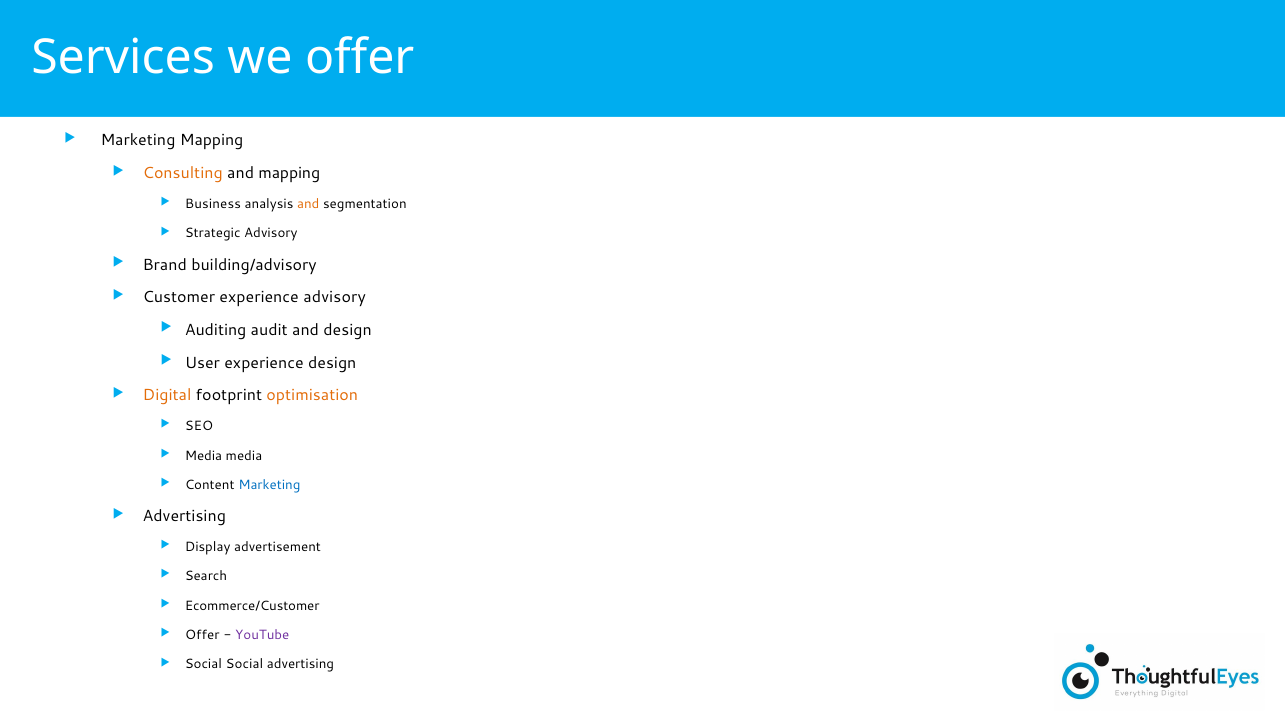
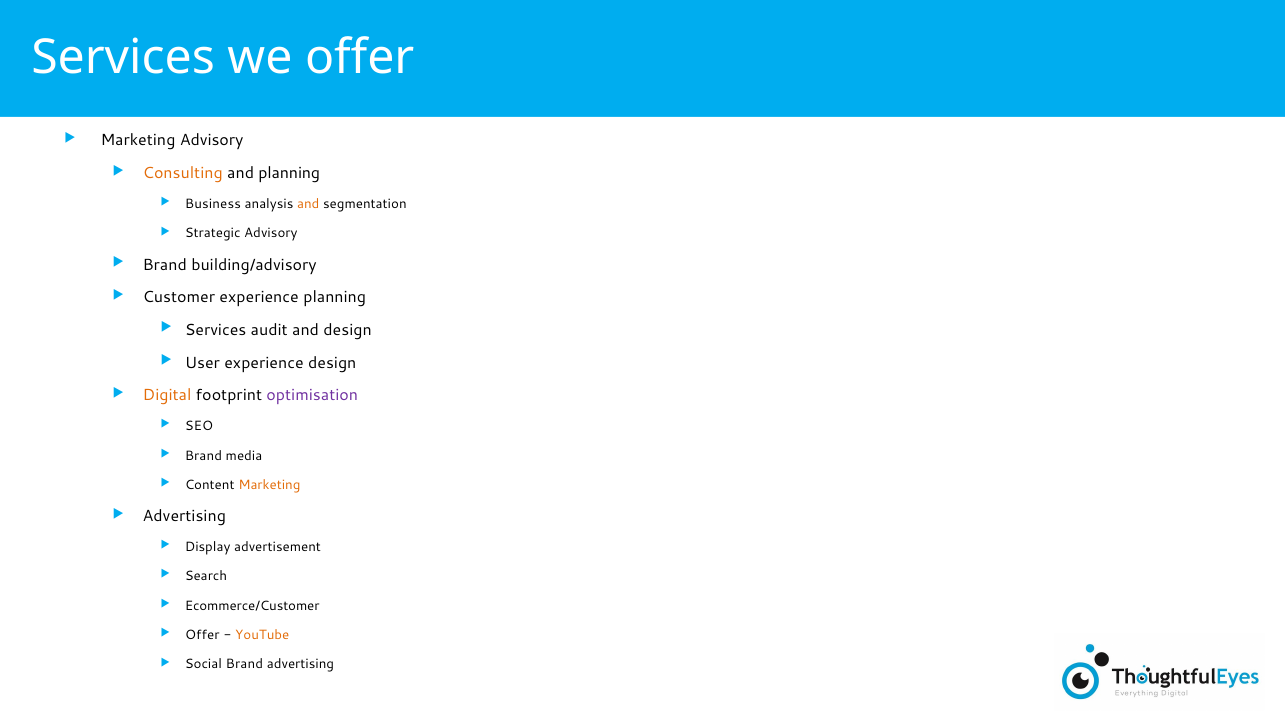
Marketing Mapping: Mapping -> Advisory (212, 141)
and mapping: mapping -> planning (289, 173)
experience advisory: advisory -> planning (335, 297)
Auditing: Auditing -> Services (216, 330)
optimisation colour: orange -> purple (312, 395)
Media: Media -> Brand (203, 456)
Marketing colour: blue -> orange (269, 485)
YouTube colour: purple -> orange (262, 635)
Social Social: Social -> Brand (244, 664)
